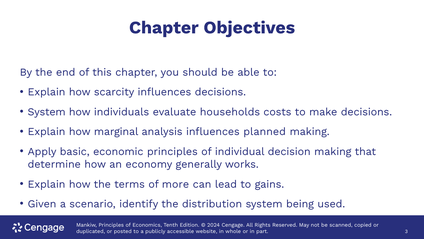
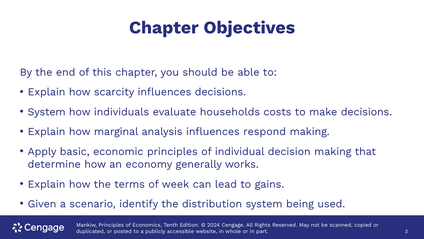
planned: planned -> respond (265, 132)
more: more -> week (175, 184)
